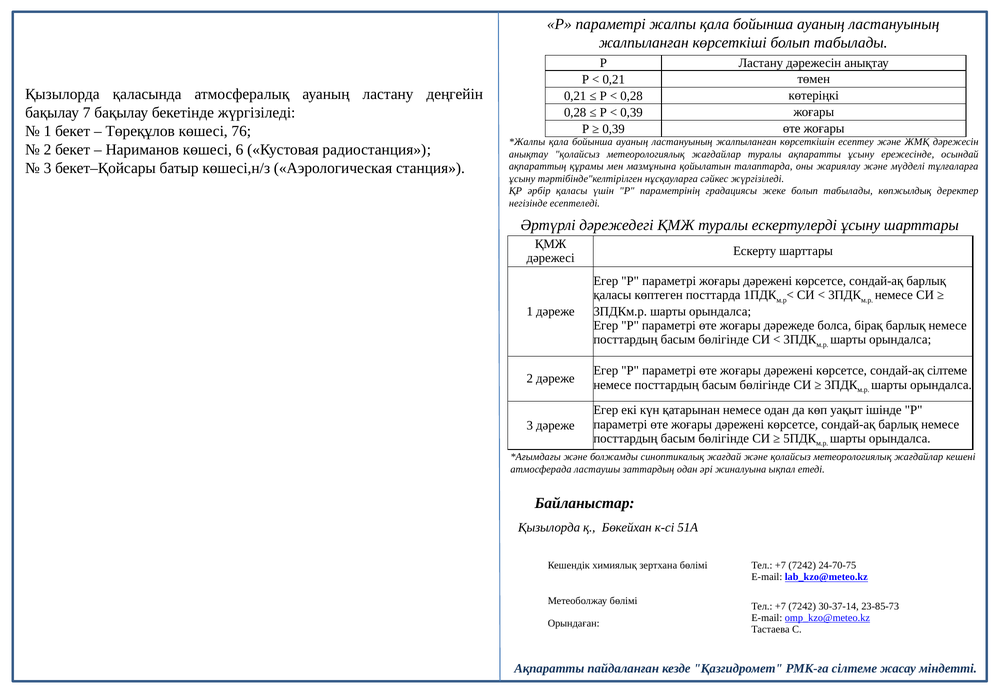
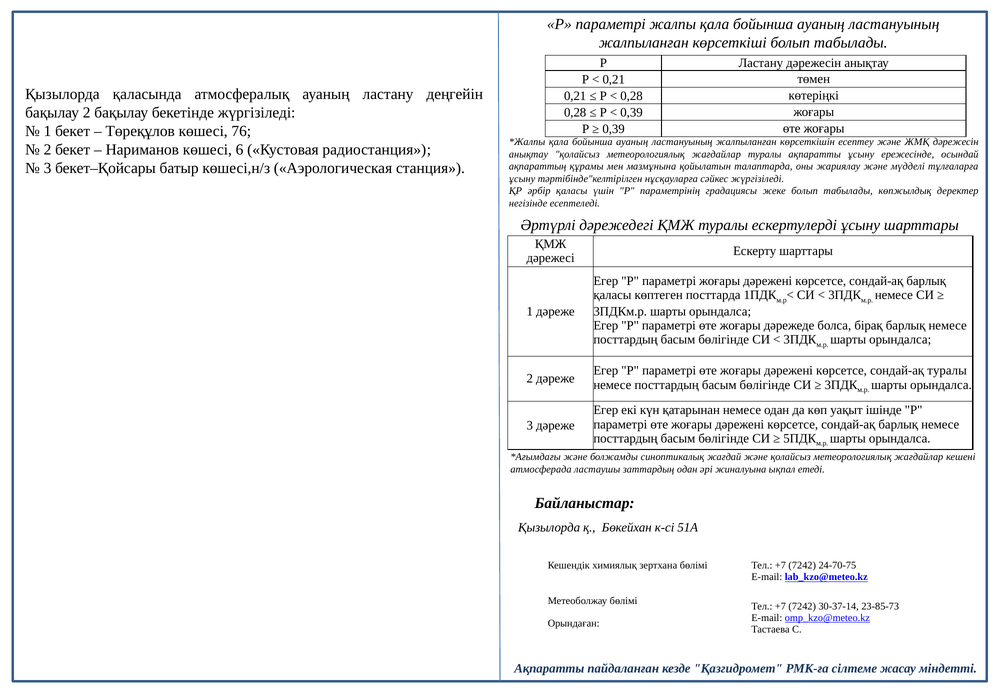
бақылау 7: 7 -> 2 (87, 112)
сондай-ақ сілтеме: сілтеме -> туралы (947, 370)
